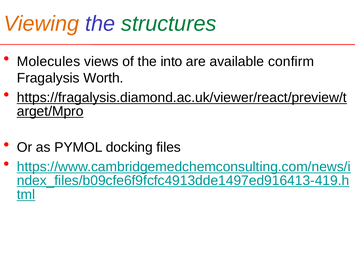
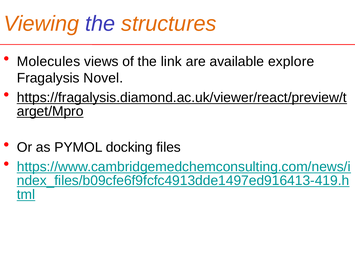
structures colour: green -> orange (169, 24)
into: into -> link (171, 61)
confirm: confirm -> explore (291, 61)
Worth: Worth -> Novel (103, 78)
